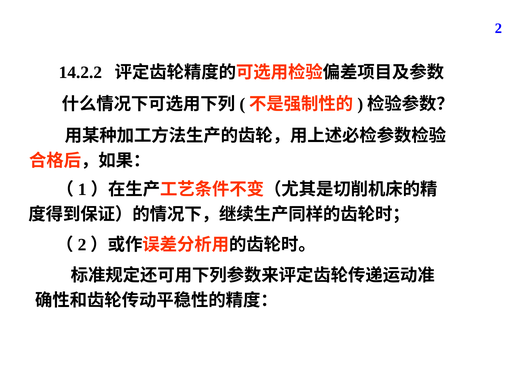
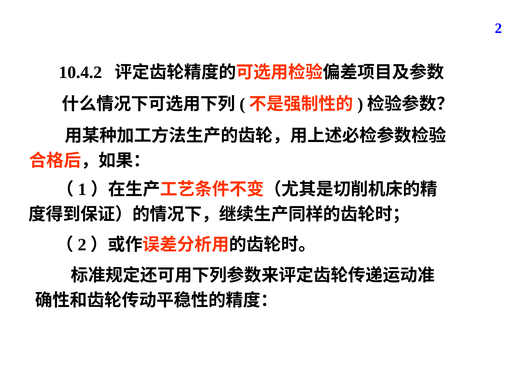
14.2.2: 14.2.2 -> 10.4.2 (80, 72)
